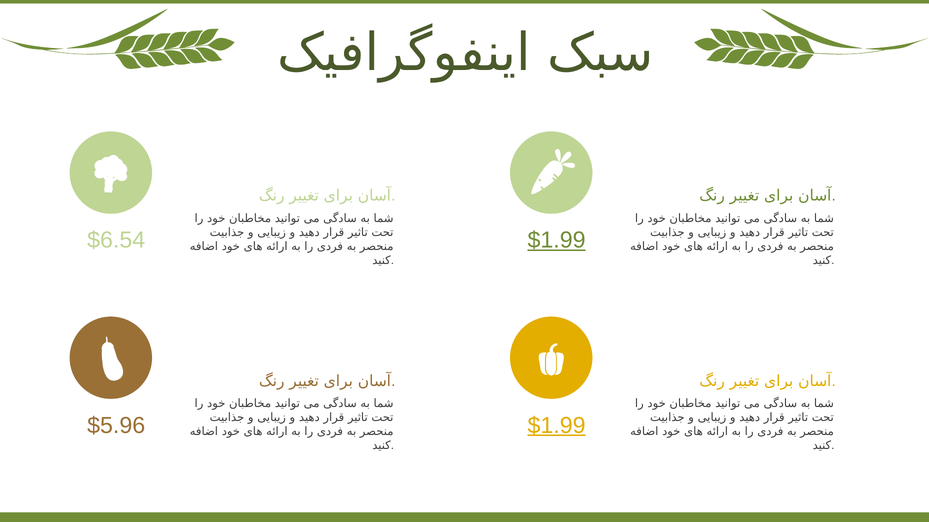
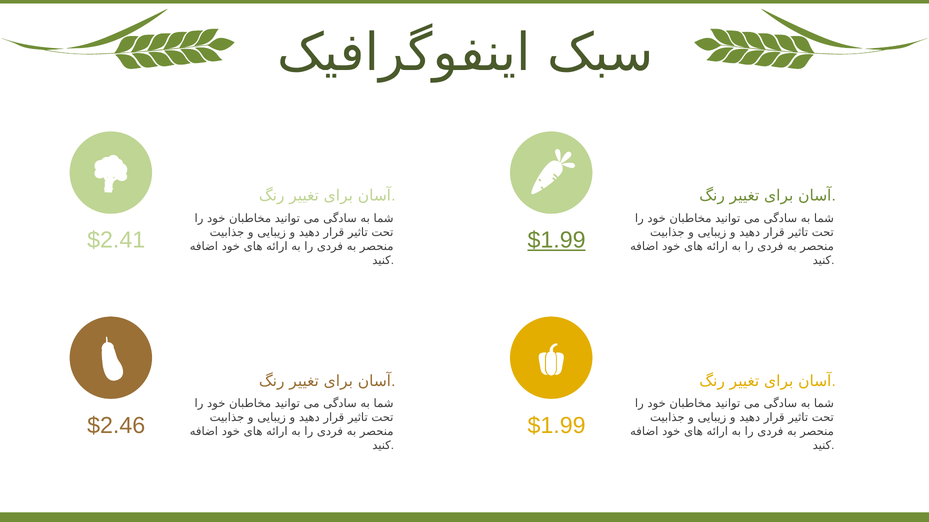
$6.54: $6.54 -> $2.41 (116, 241)
$5.96: $5.96 -> $2.46 (116, 426)
$1.99 underline: present -> none (557, 426)
